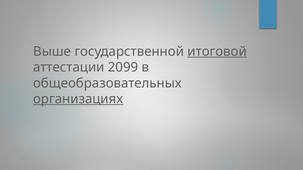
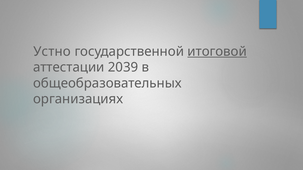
Выше: Выше -> Устно (52, 52)
2099: 2099 -> 2039 (123, 67)
организациях underline: present -> none (78, 99)
